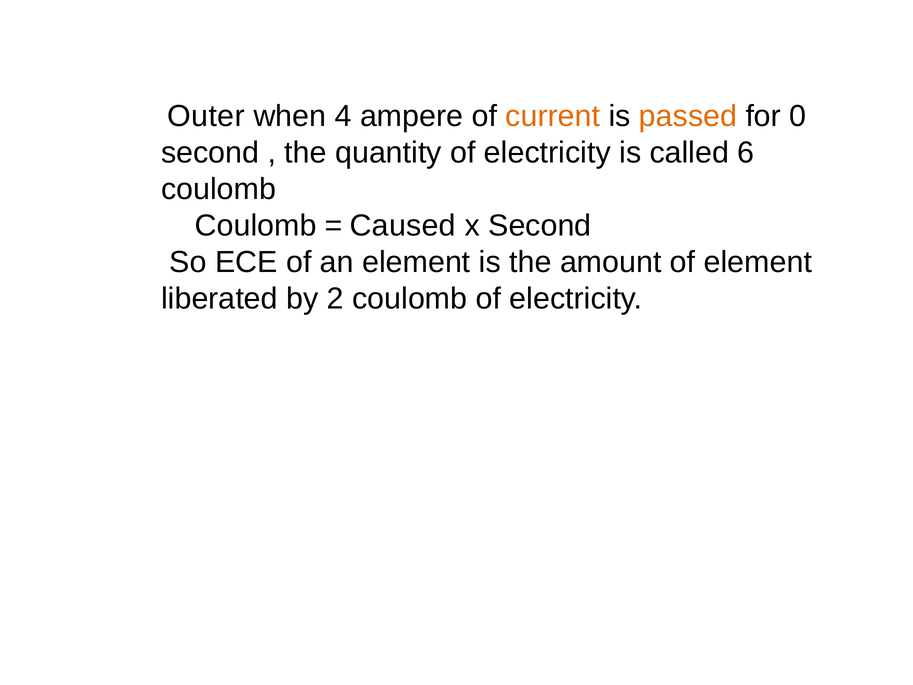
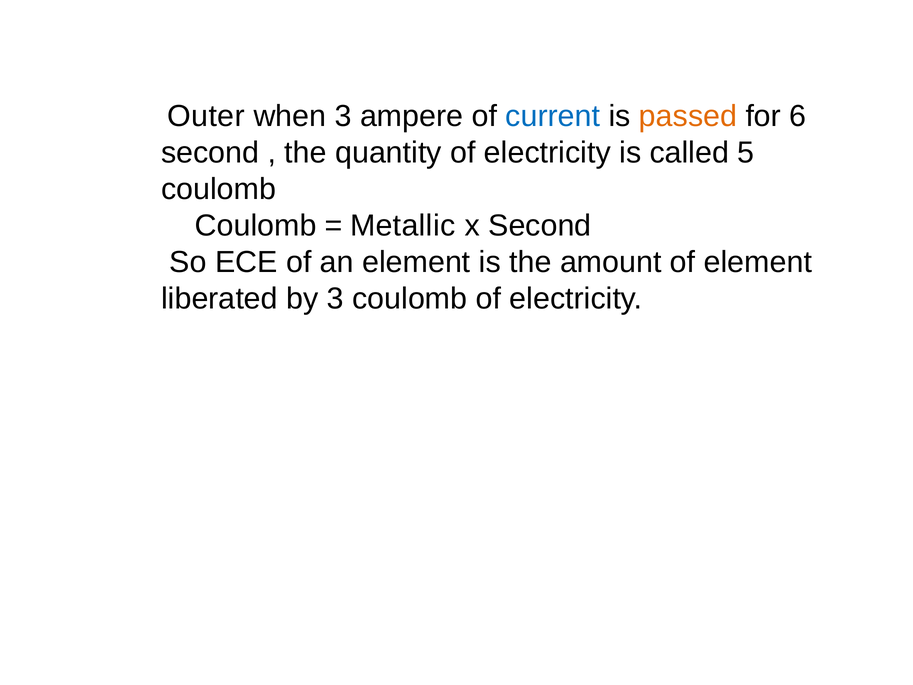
when 4: 4 -> 3 (343, 116)
current colour: orange -> blue (553, 116)
0: 0 -> 6 (798, 116)
6: 6 -> 5 (746, 153)
Caused: Caused -> Metallic (403, 226)
by 2: 2 -> 3 (335, 299)
